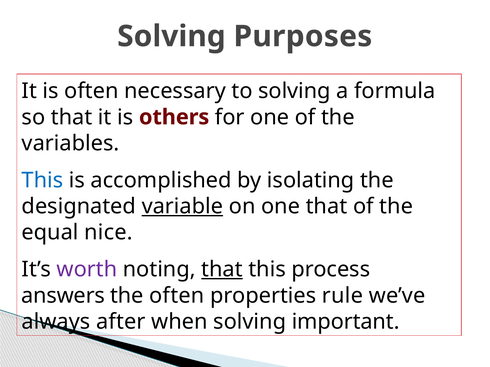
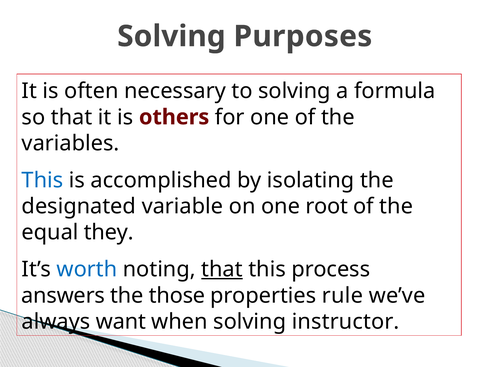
variable underline: present -> none (182, 207)
one that: that -> root (327, 207)
nice: nice -> they (109, 233)
worth colour: purple -> blue (87, 270)
the often: often -> those (177, 296)
after: after -> want (121, 322)
important: important -> instructor (346, 322)
